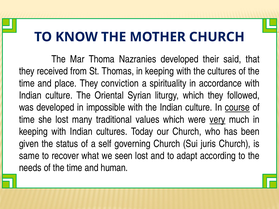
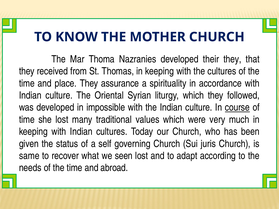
their said: said -> they (232, 59)
conviction: conviction -> assurance (120, 83)
very underline: present -> none (217, 120)
human: human -> abroad (114, 168)
